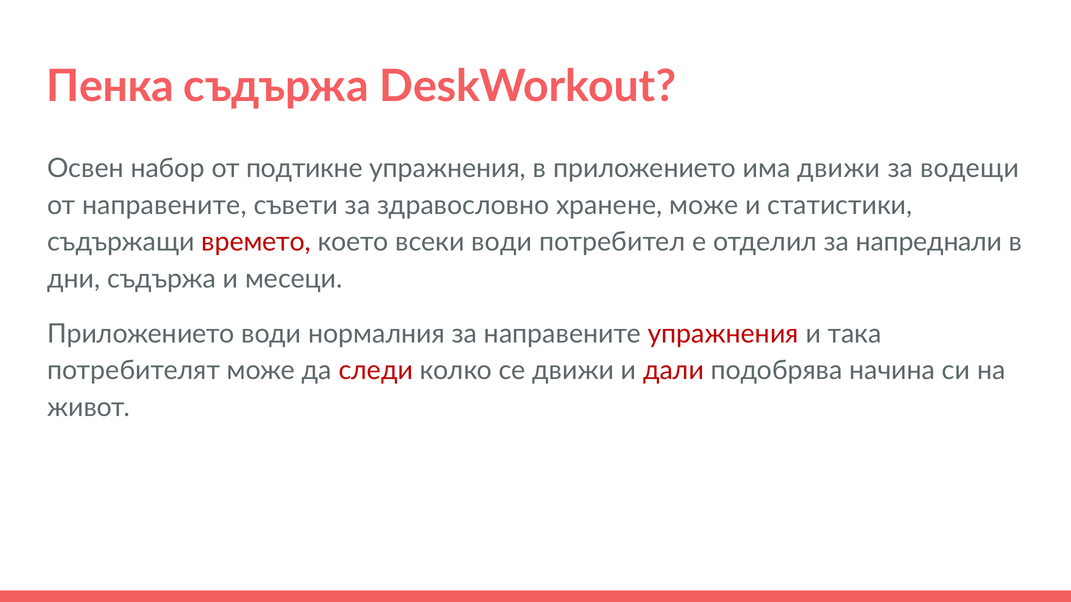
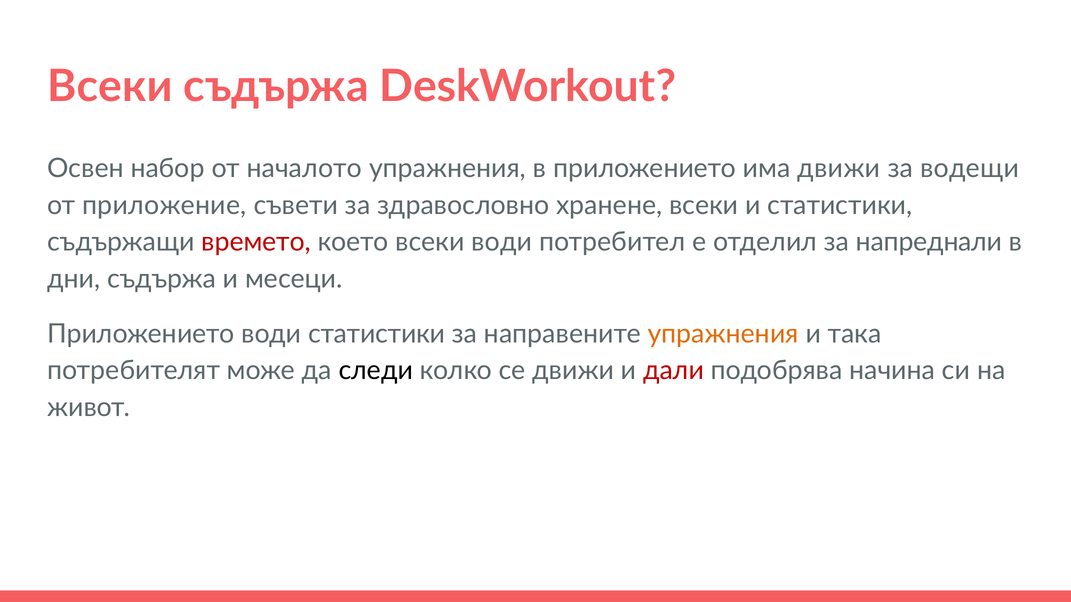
Пенка: Пенка -> Всеки (110, 86)
подтикне: подтикне -> началото (304, 168)
от направените: направените -> приложение (164, 205)
хранене може: може -> всеки (704, 205)
води нормалния: нормалния -> статистики (377, 334)
упражнения colour: red -> orange (723, 334)
следи colour: red -> black (376, 371)
